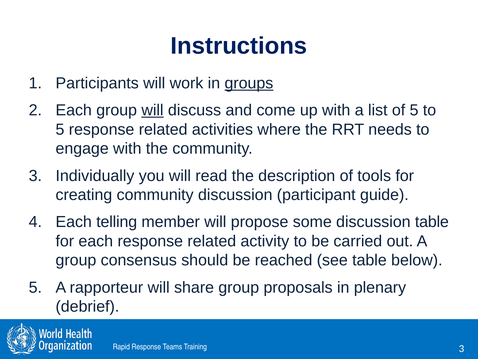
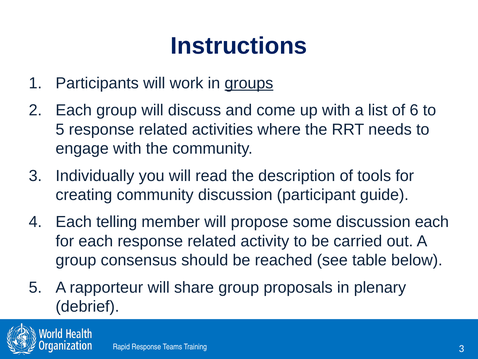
will underline: present -> none (152, 110)
of 5: 5 -> 6 (414, 110)
discussion table: table -> each (432, 222)
